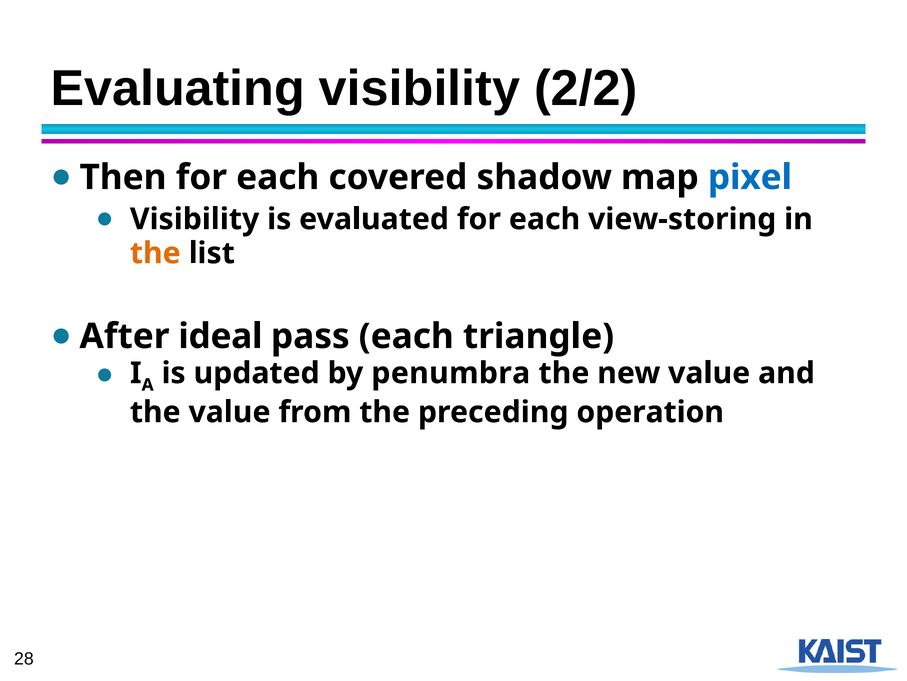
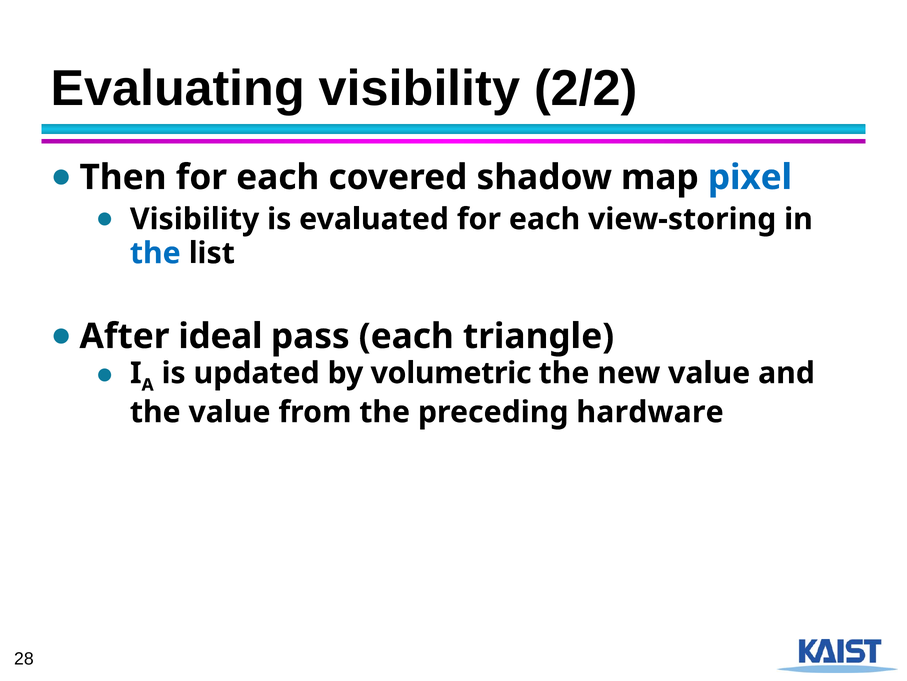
the colour: orange -> blue (155, 253)
penumbra: penumbra -> volumetric (451, 373)
operation: operation -> hardware (650, 412)
